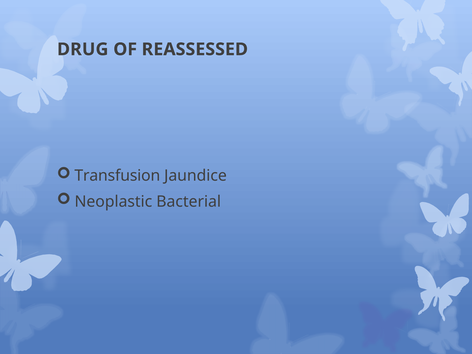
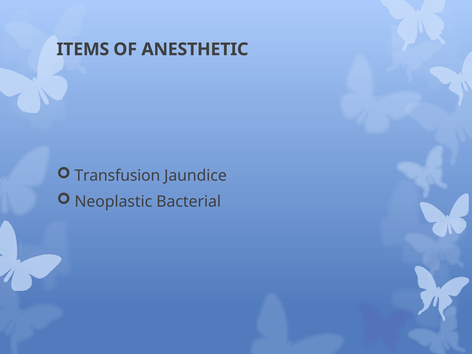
DRUG: DRUG -> ITEMS (83, 49)
REASSESSED: REASSESSED -> ANESTHETIC (195, 49)
